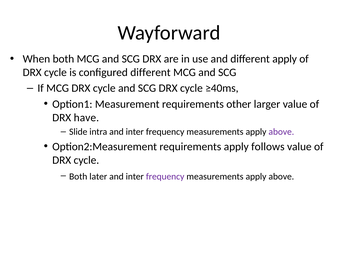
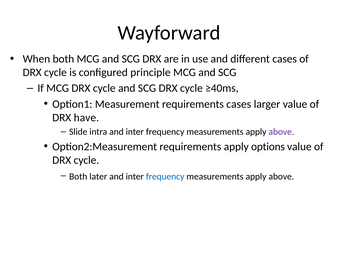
different apply: apply -> cases (285, 59)
configured different: different -> principle (150, 72)
requirements other: other -> cases (239, 104)
follows: follows -> options (268, 146)
frequency colour: purple -> blue (165, 176)
